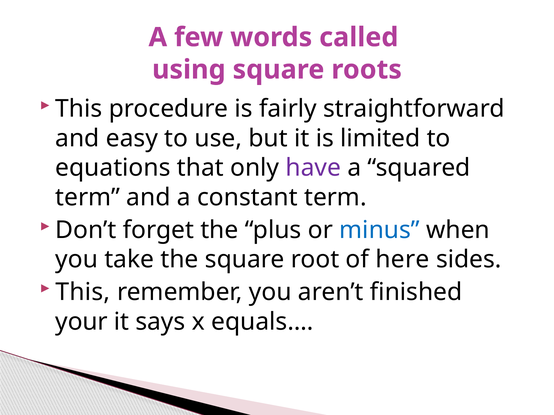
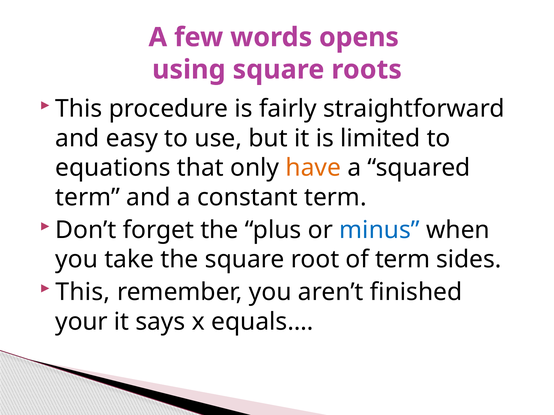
called: called -> opens (359, 37)
have colour: purple -> orange (313, 168)
of here: here -> term (403, 260)
